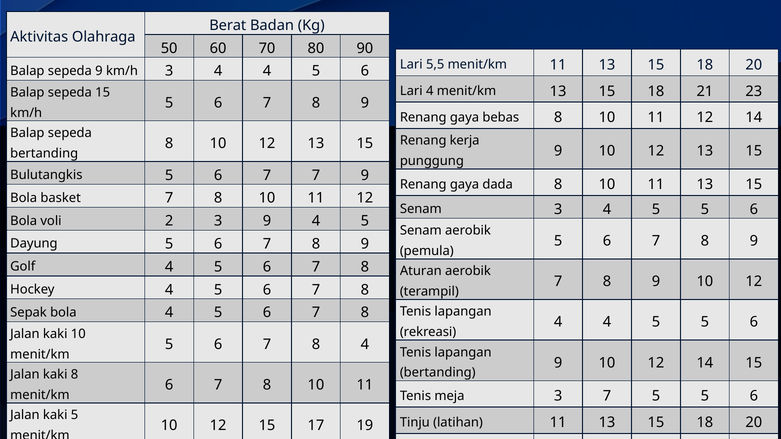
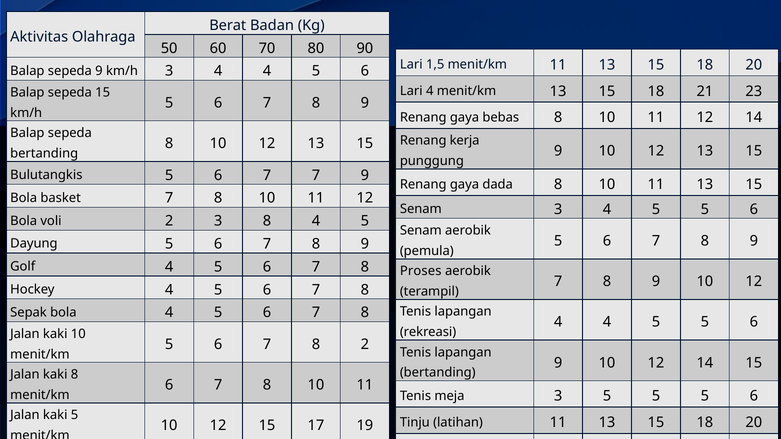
5,5: 5,5 -> 1,5 (435, 65)
3 9: 9 -> 8 (267, 221)
Aturan: Aturan -> Proses (421, 271)
8 4: 4 -> 2 (365, 345)
3 7: 7 -> 5 (607, 396)
